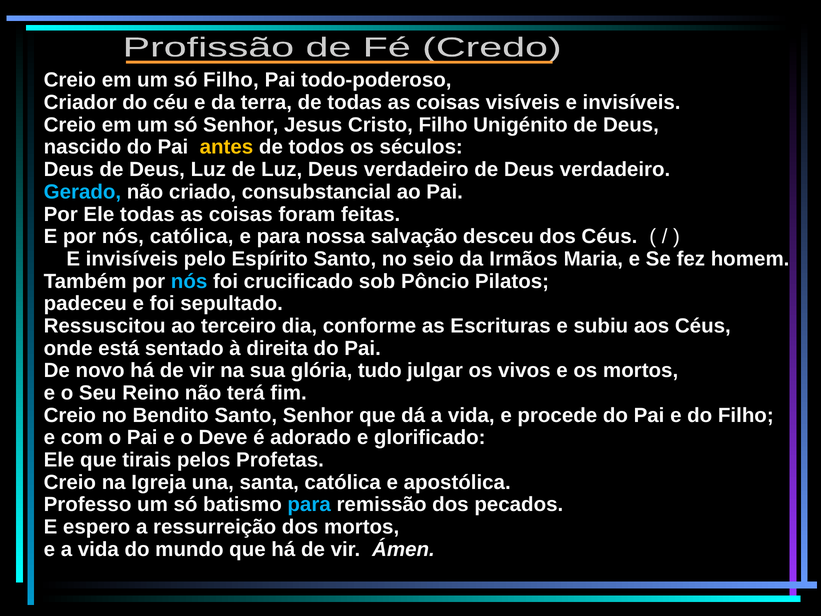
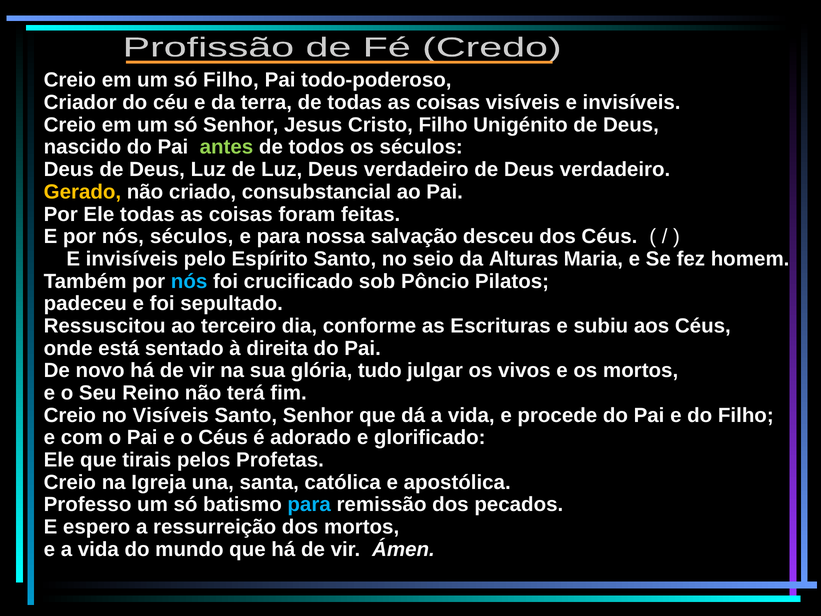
antes colour: yellow -> light green (226, 147)
Gerado colour: light blue -> yellow (82, 192)
nós católica: católica -> séculos (192, 236)
Irmãos: Irmãos -> Alturas (524, 259)
no Bendito: Bendito -> Visíveis (171, 415)
o Deve: Deve -> Céus (223, 438)
